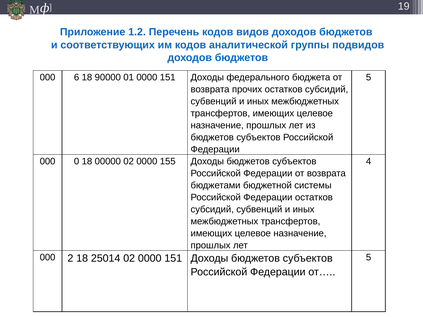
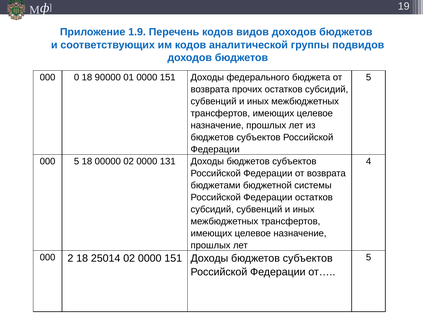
1.2: 1.2 -> 1.9 (137, 32)
6: 6 -> 0 (77, 77)
000 0: 0 -> 5 (77, 161)
155: 155 -> 131 (168, 161)
